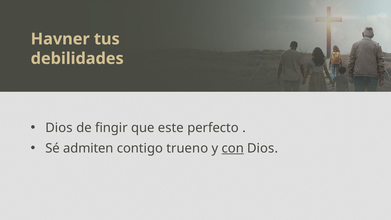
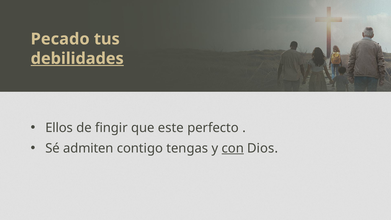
Havner: Havner -> Pecado (60, 39)
debilidades underline: none -> present (77, 59)
Dios: Dios -> Ellos (59, 128)
trueno: trueno -> tengas (187, 148)
